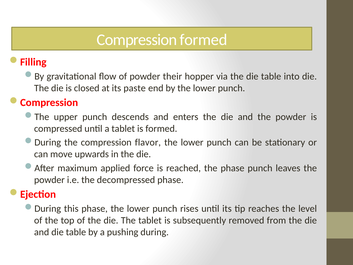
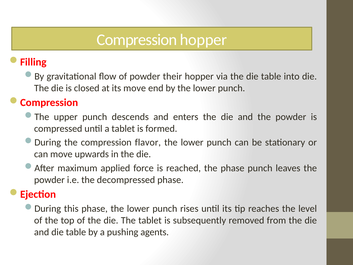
Compression formed: formed -> hopper (203, 40)
its paste: paste -> move (135, 88)
pushing during: during -> agents (155, 232)
